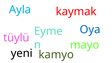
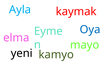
tüylü: tüylü -> elma (16, 38)
